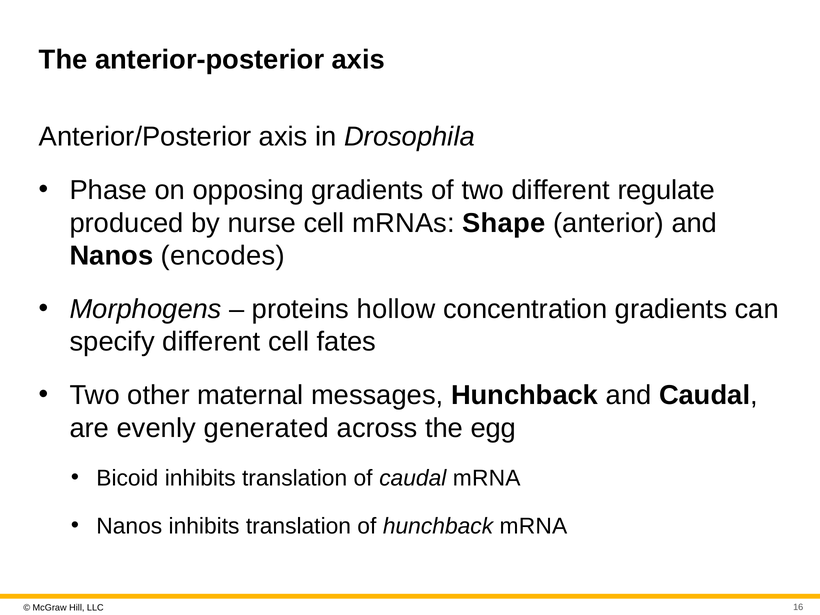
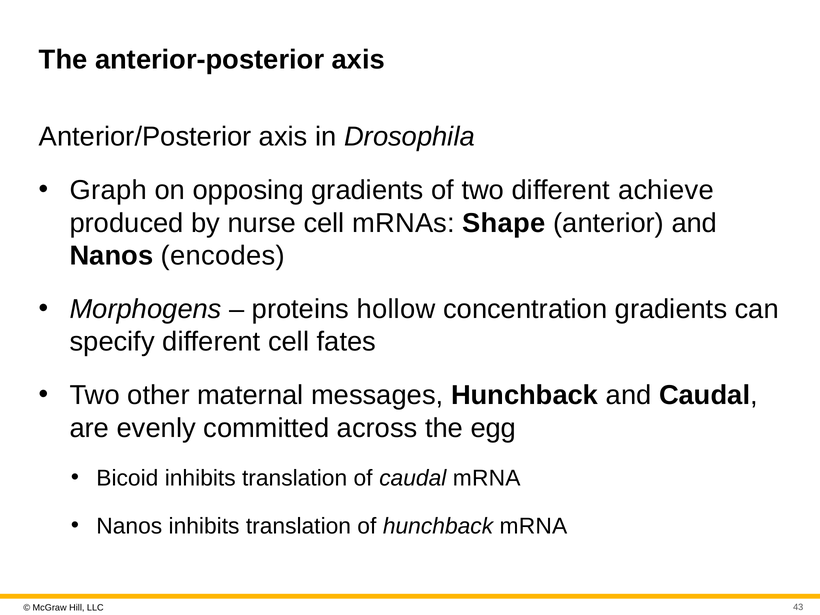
Phase: Phase -> Graph (108, 190)
regulate: regulate -> achieve (666, 190)
generated: generated -> committed (266, 428)
16: 16 -> 43 (798, 607)
